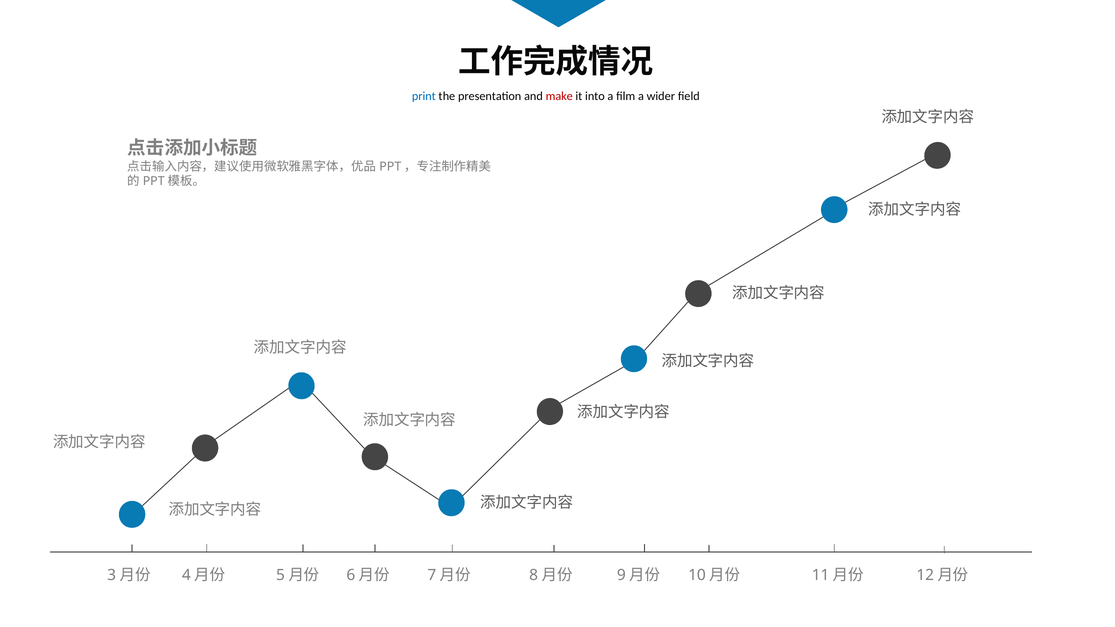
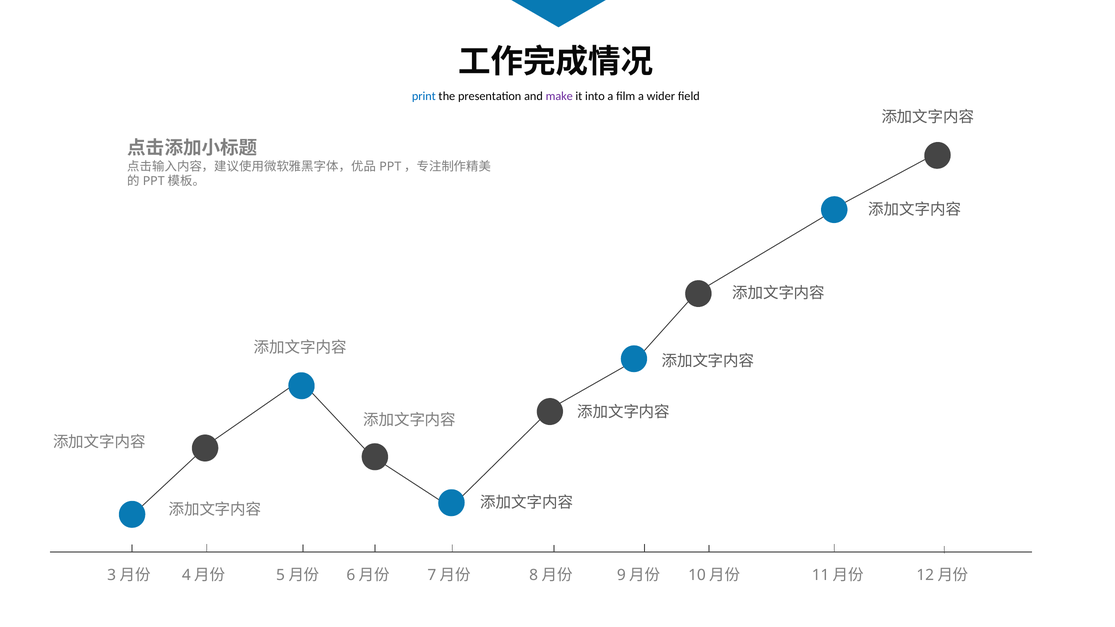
make colour: red -> purple (559, 96)
